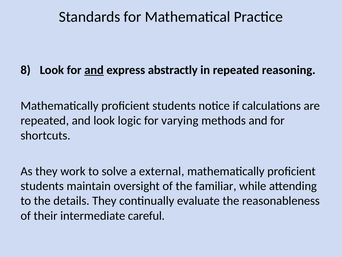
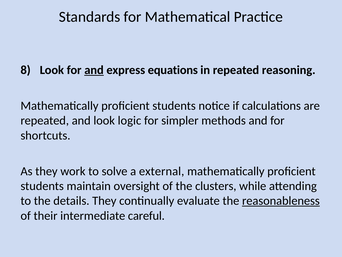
abstractly: abstractly -> equations (173, 70)
varying: varying -> simpler (180, 120)
familiar: familiar -> clusters (216, 186)
reasonableness underline: none -> present (281, 200)
